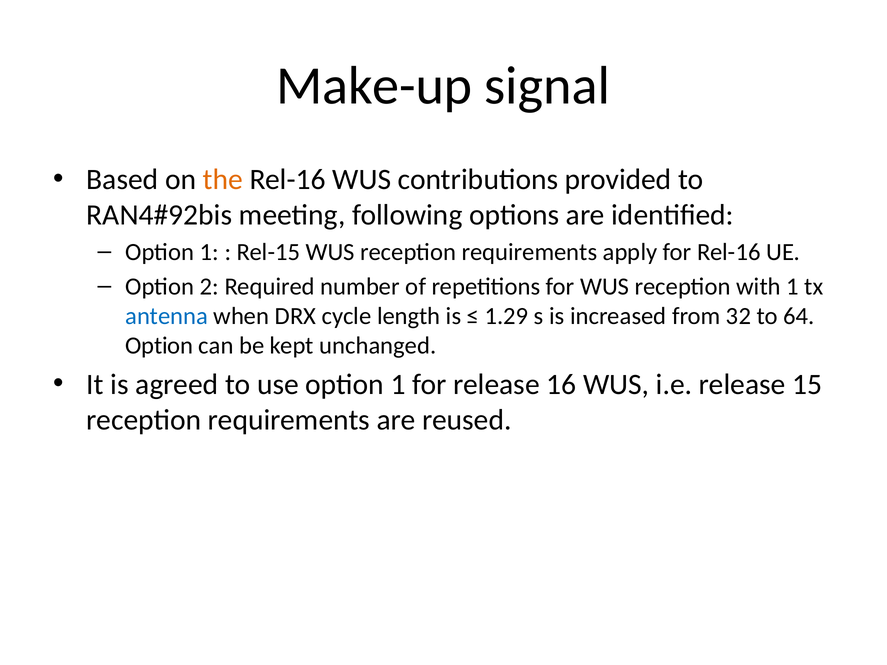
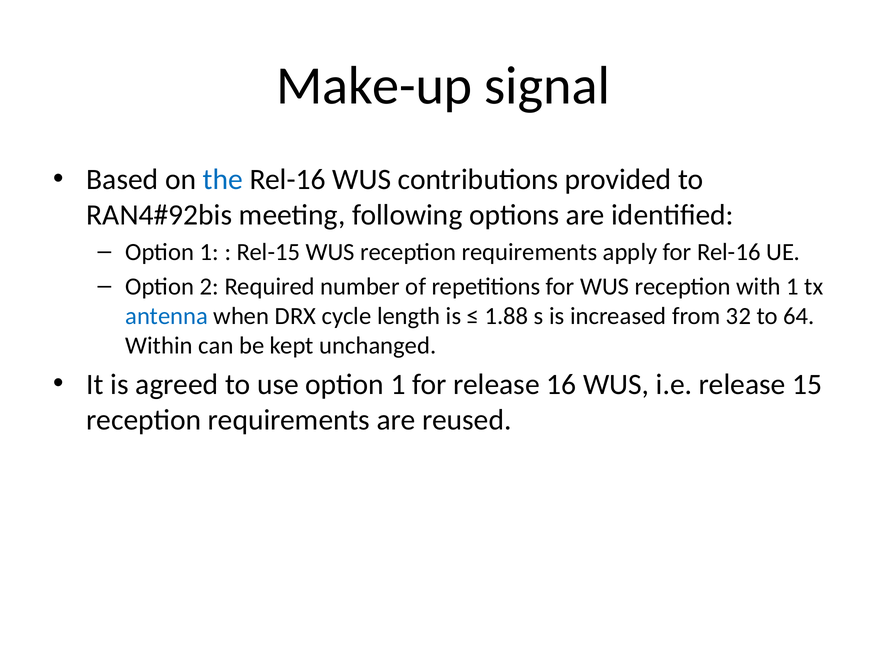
the colour: orange -> blue (223, 179)
1.29: 1.29 -> 1.88 (507, 316)
Option: Option -> Within (159, 346)
